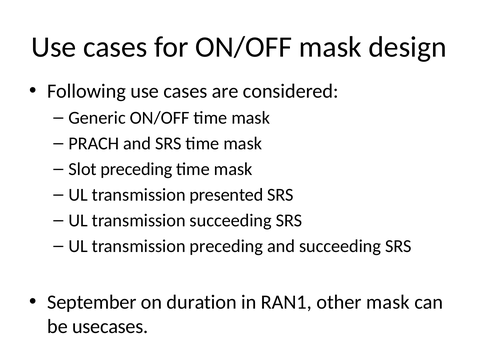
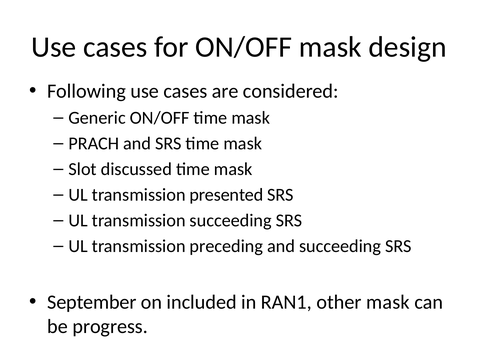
Slot preceding: preceding -> discussed (136, 169)
duration: duration -> included (202, 302)
usecases: usecases -> progress (110, 326)
